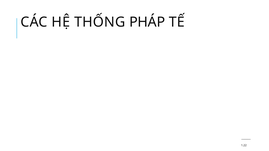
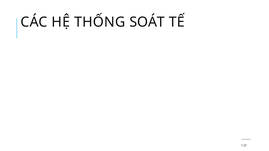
PHÁP: PHÁP -> SOÁT (147, 22)
